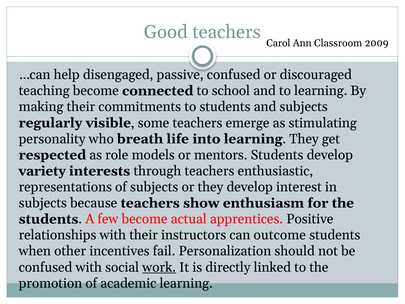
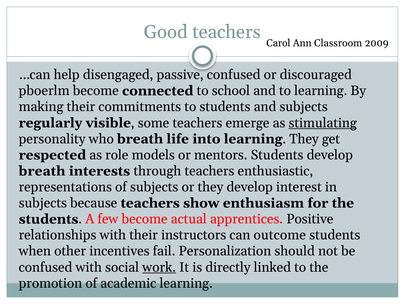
teaching: teaching -> pboerlm (44, 91)
stimulating underline: none -> present (323, 123)
variety: variety -> breath (42, 171)
